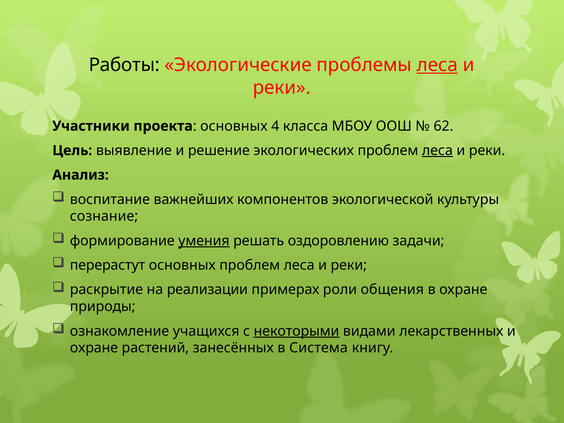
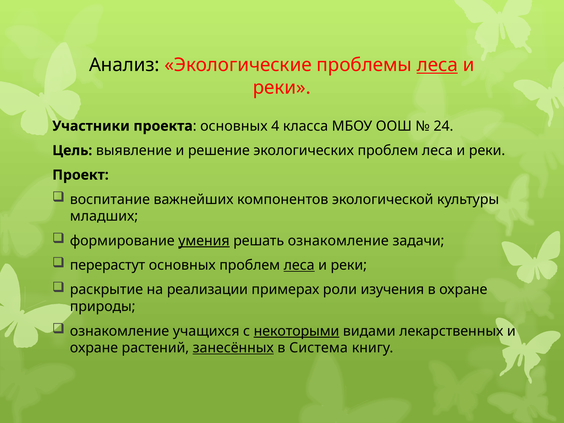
Работы: Работы -> Анализ (124, 65)
62: 62 -> 24 (443, 126)
леса underline: present -> none (437, 151)
Анализ: Анализ -> Проект (80, 175)
сознание: сознание -> младших (104, 216)
решать оздоровлению: оздоровлению -> ознакомление (338, 241)
леса underline: none -> present (299, 265)
общения: общения -> изучения (392, 290)
занесённых underline: none -> present (233, 348)
